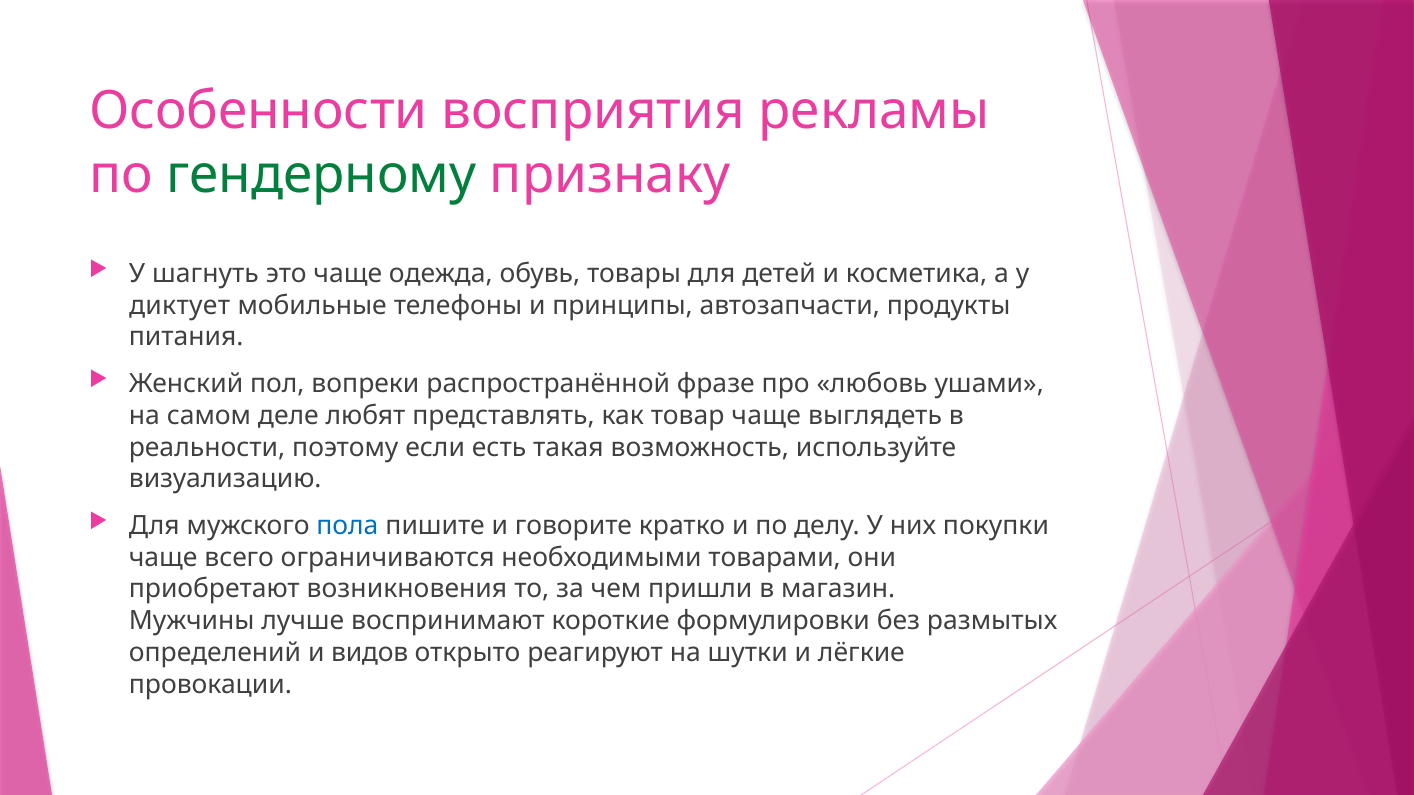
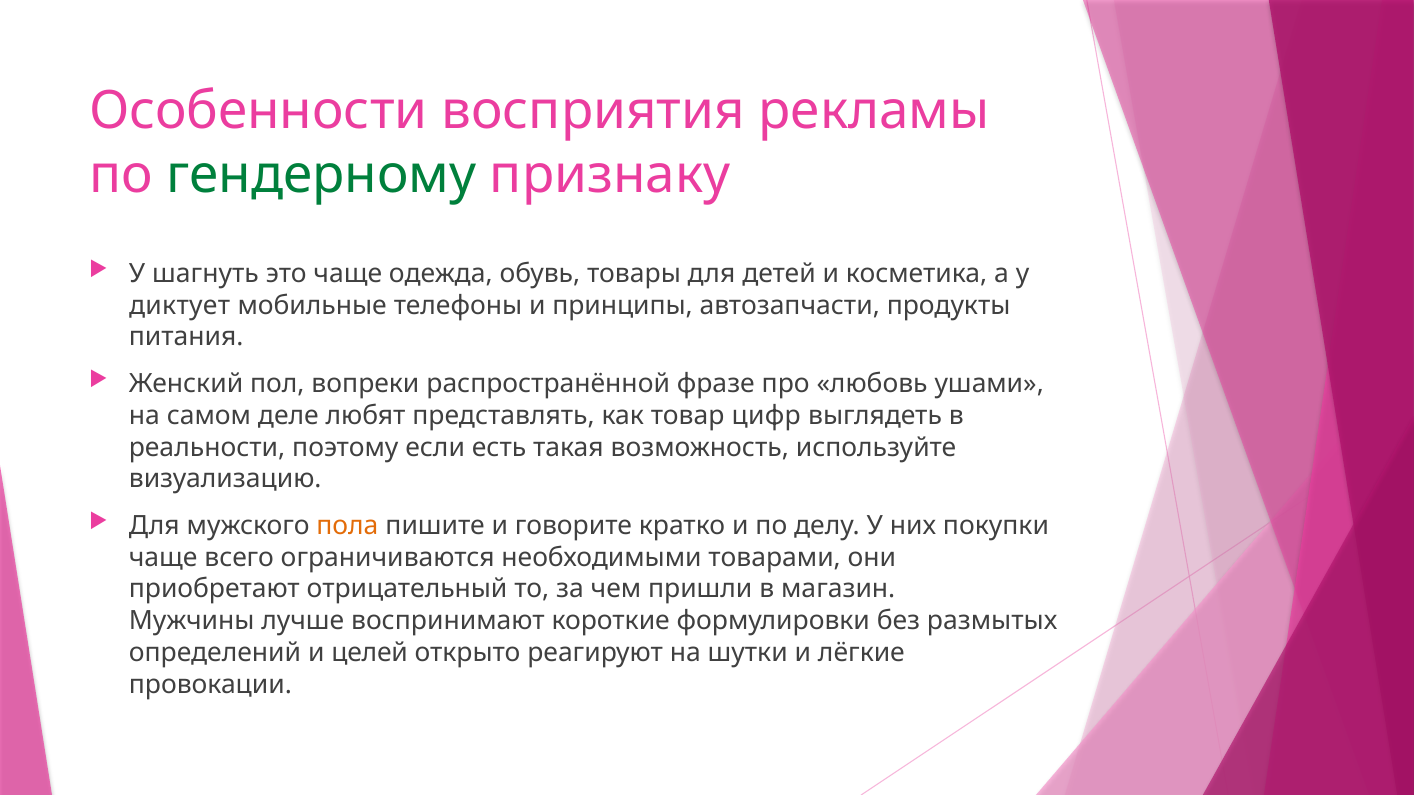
товар чаще: чаще -> цифр (766, 416)
пола colour: blue -> orange (347, 526)
возникновения: возникновения -> отрицательный (407, 589)
видов: видов -> целей (370, 653)
